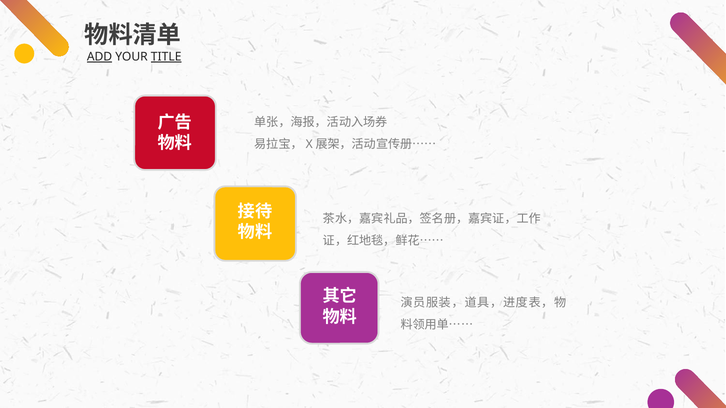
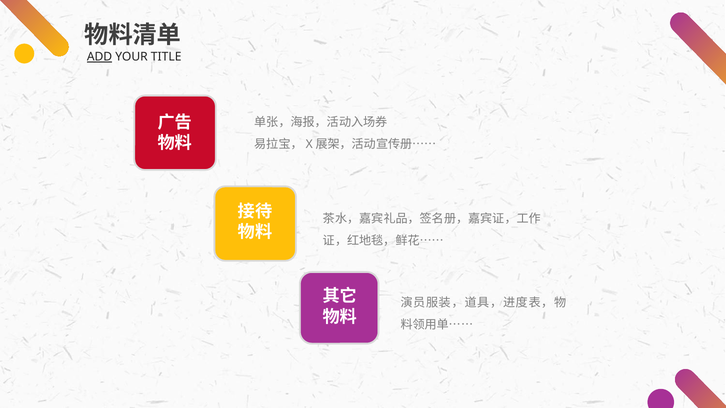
TITLE underline: present -> none (166, 57)
